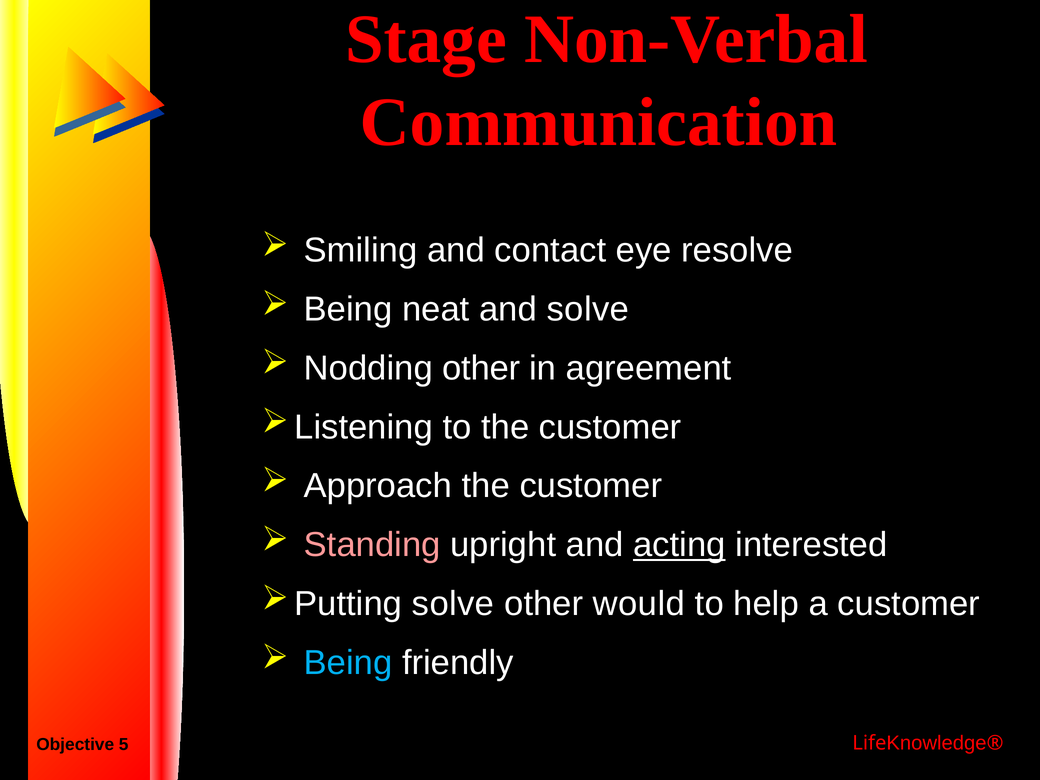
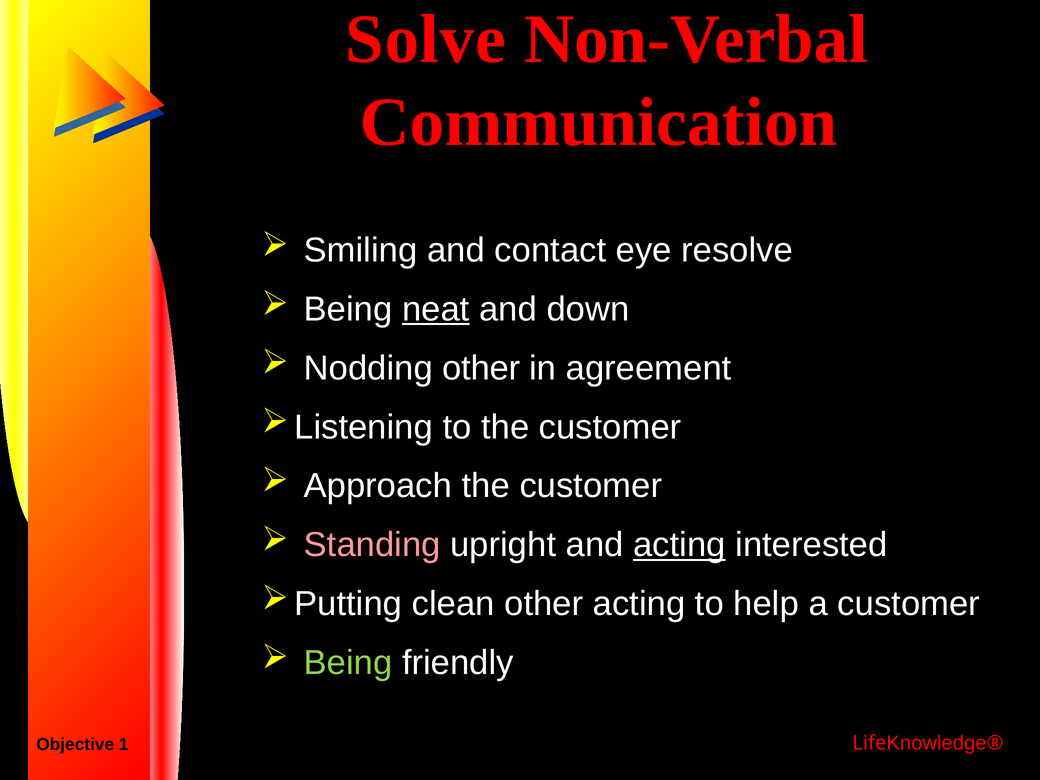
Stage: Stage -> Solve (426, 39)
neat underline: none -> present (436, 309)
and solve: solve -> down (588, 309)
solve: solve -> clean (453, 604)
other would: would -> acting (639, 604)
Being colour: light blue -> light green (348, 663)
5: 5 -> 1 (124, 745)
